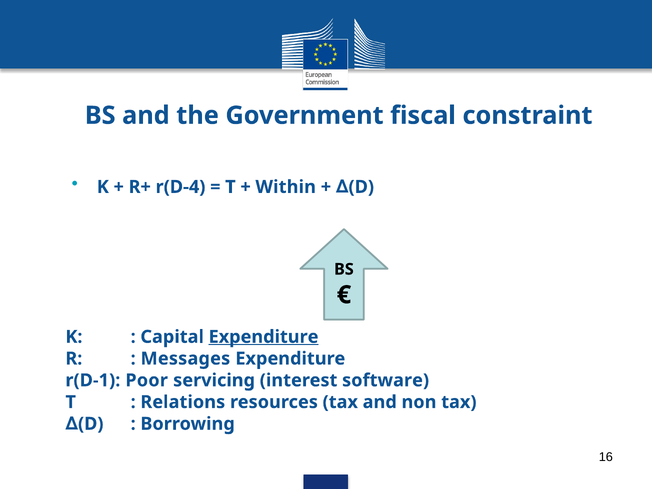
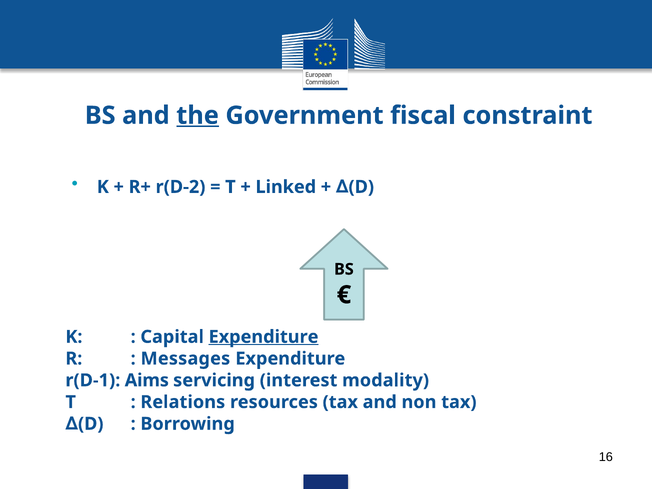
the underline: none -> present (198, 115)
r(D-4: r(D-4 -> r(D-2 (180, 187)
Within: Within -> Linked (286, 187)
Poor: Poor -> Aims (147, 380)
software: software -> modality (386, 380)
